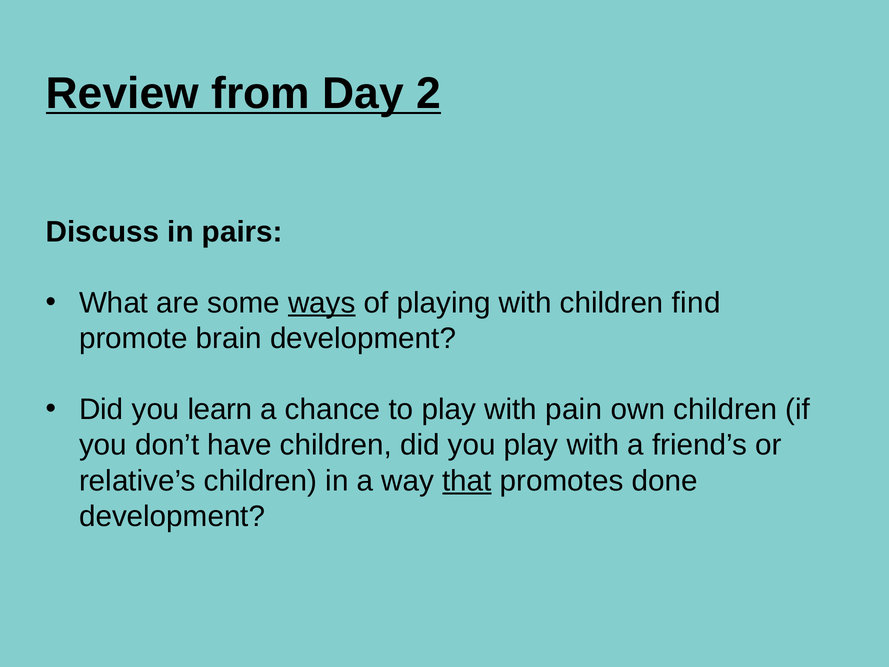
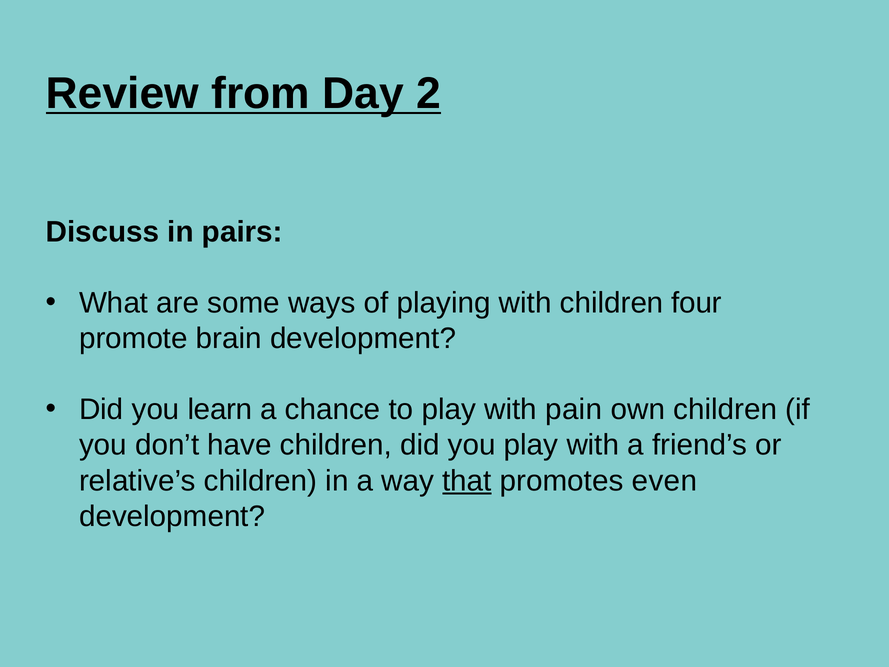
ways underline: present -> none (322, 303)
find: find -> four (697, 303)
done: done -> even (664, 481)
